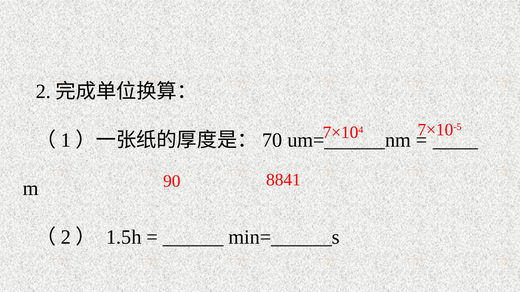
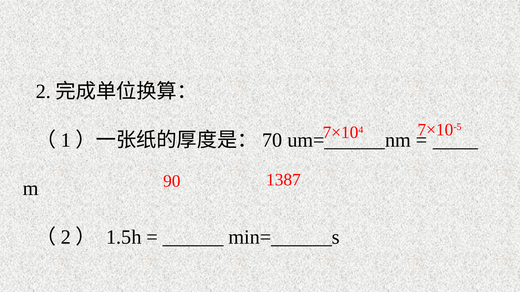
8841: 8841 -> 1387 (283, 179)
